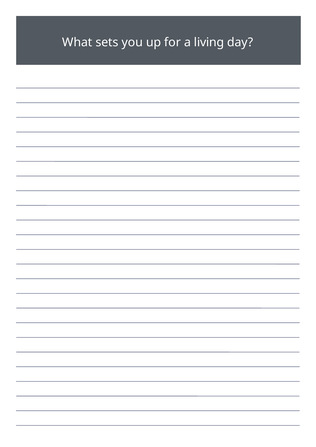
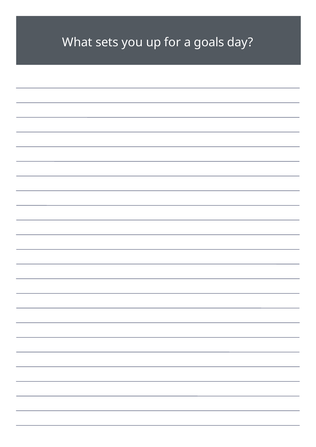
living: living -> goals (209, 42)
